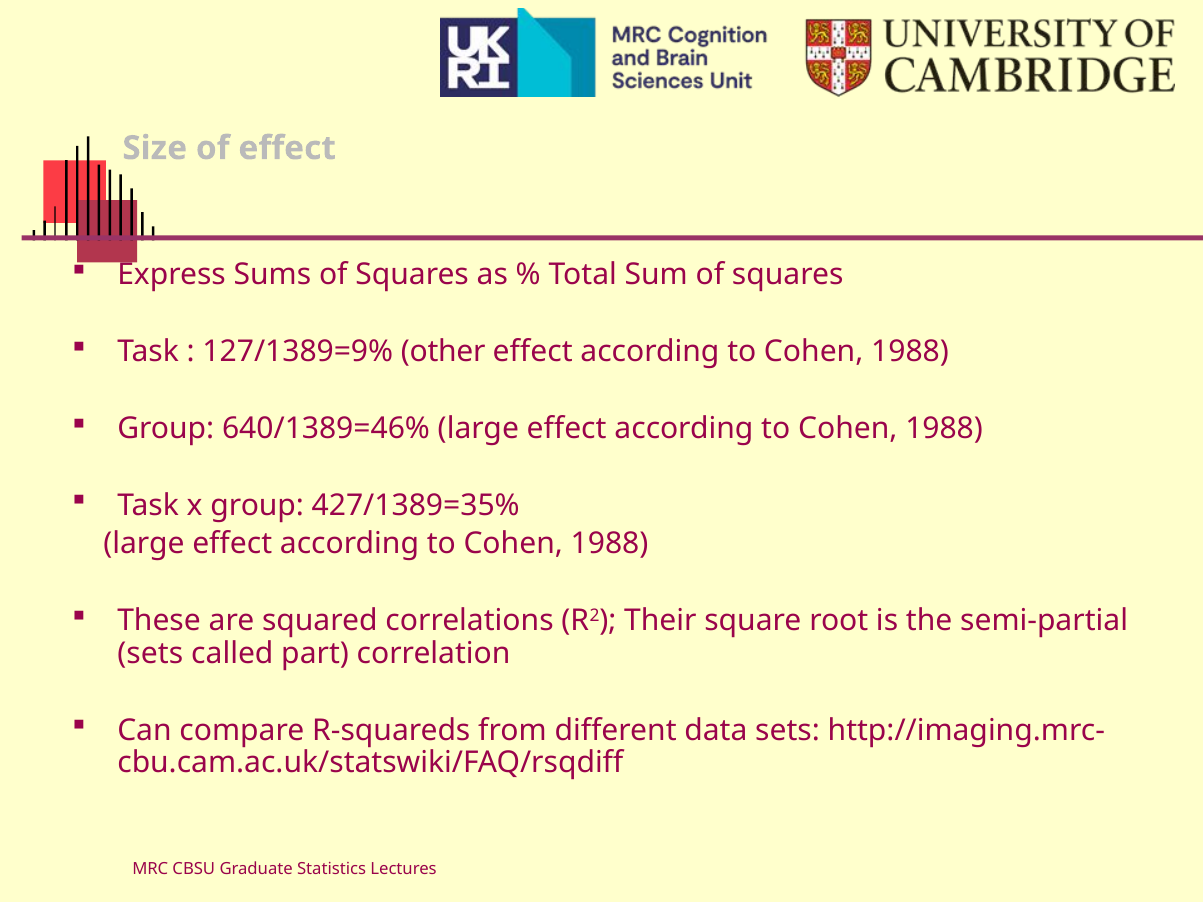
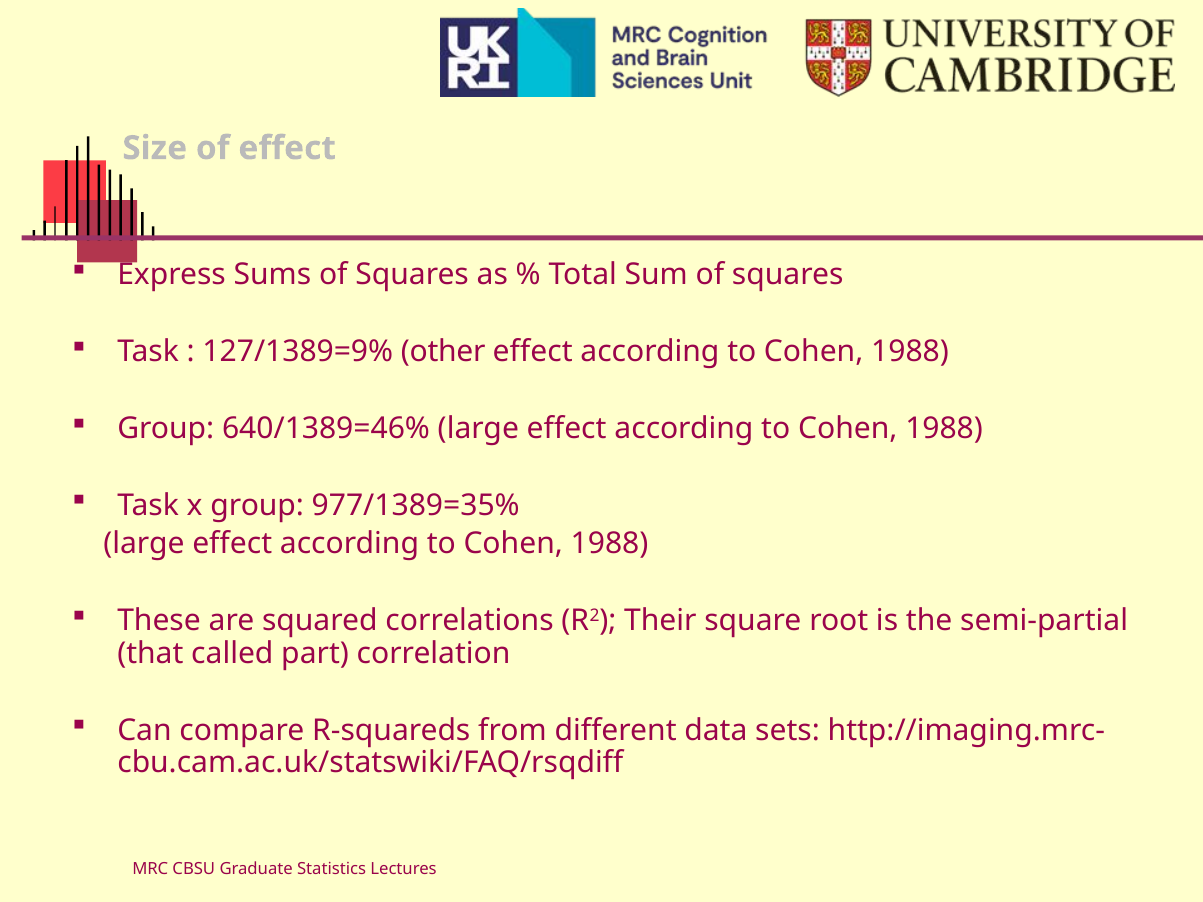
427/1389=35%: 427/1389=35% -> 977/1389=35% (416, 506)
sets: sets -> that (150, 654)
